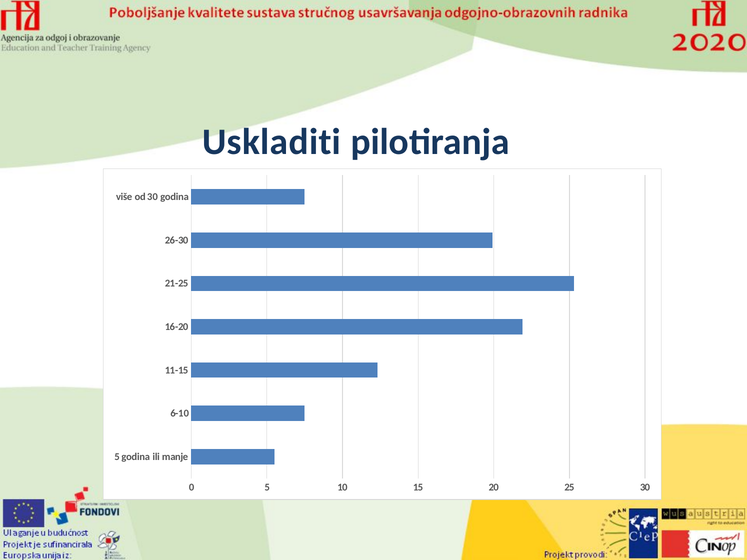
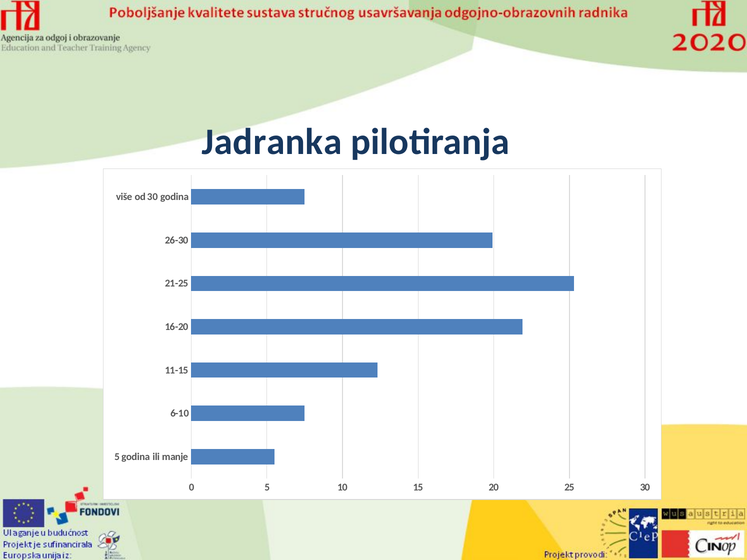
Uskladiti: Uskladiti -> Jadranka (272, 142)
